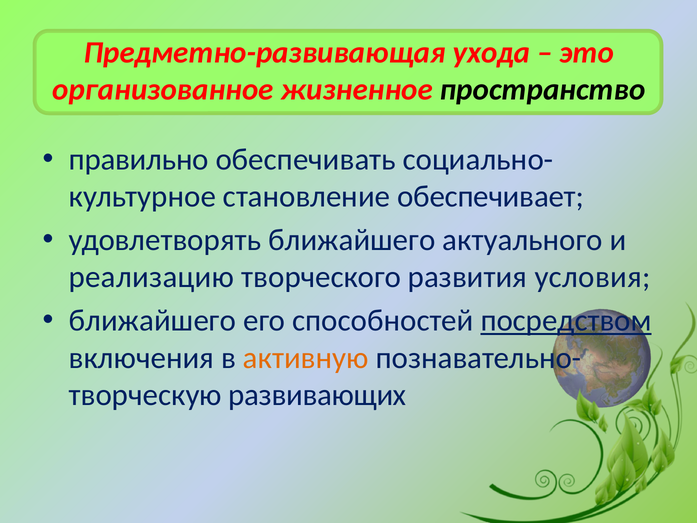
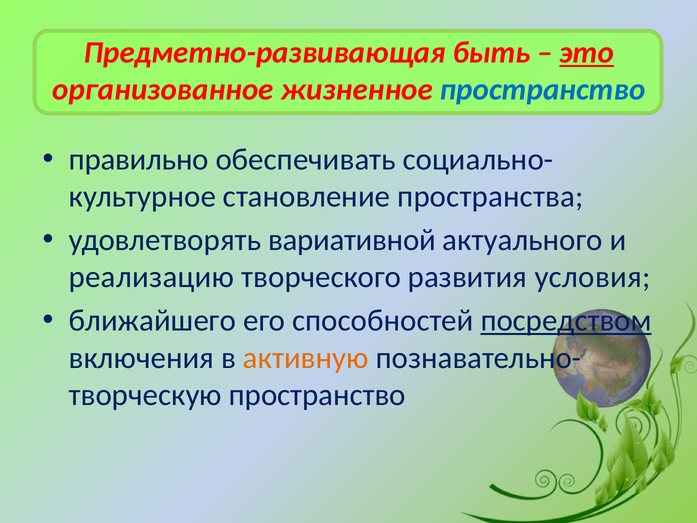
ухода: ухода -> быть (492, 52)
это underline: none -> present (587, 52)
пространство colour: black -> blue (543, 90)
обеспечивает: обеспечивает -> пространства (490, 197)
удовлетворять ближайшего: ближайшего -> вариативной (352, 240)
развивающих: развивающих -> пространство (317, 395)
